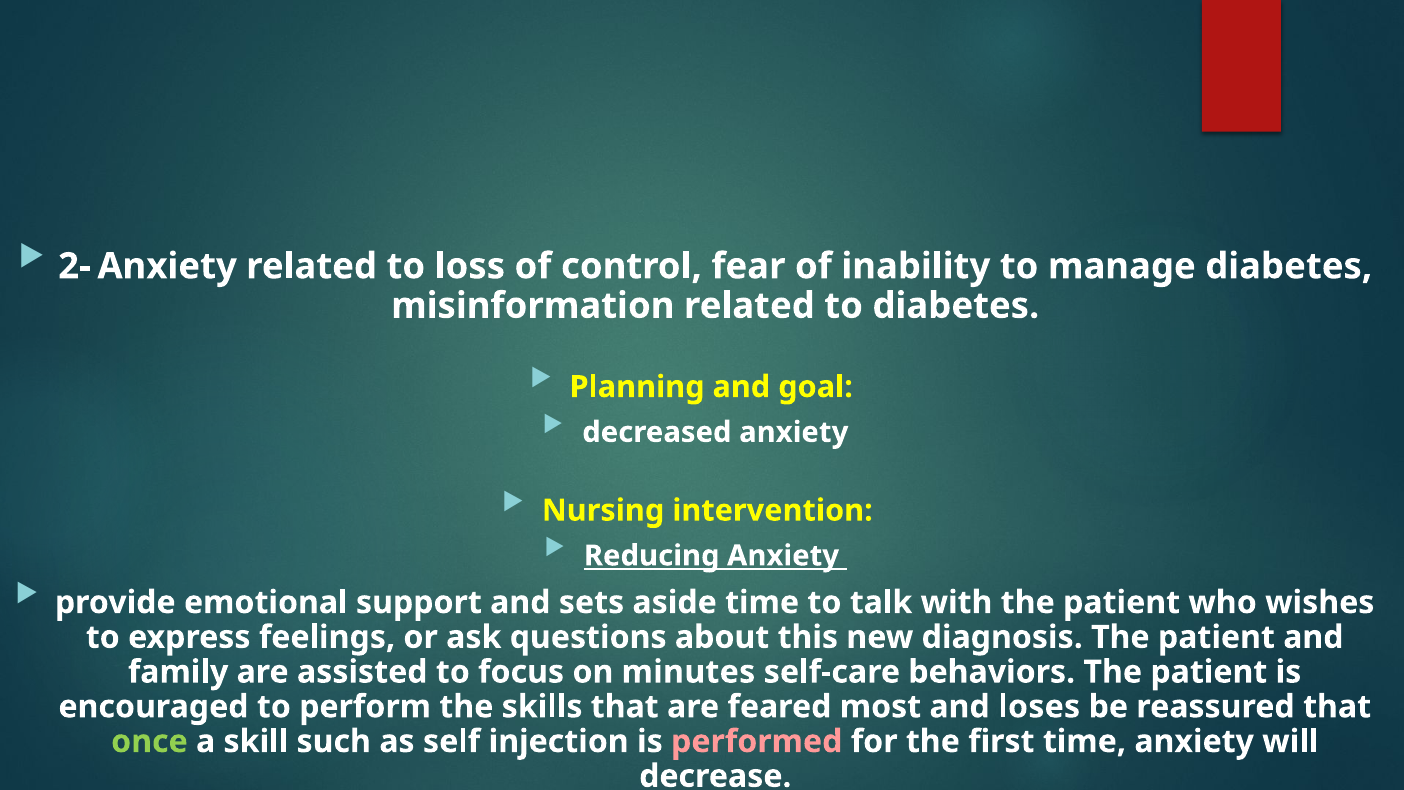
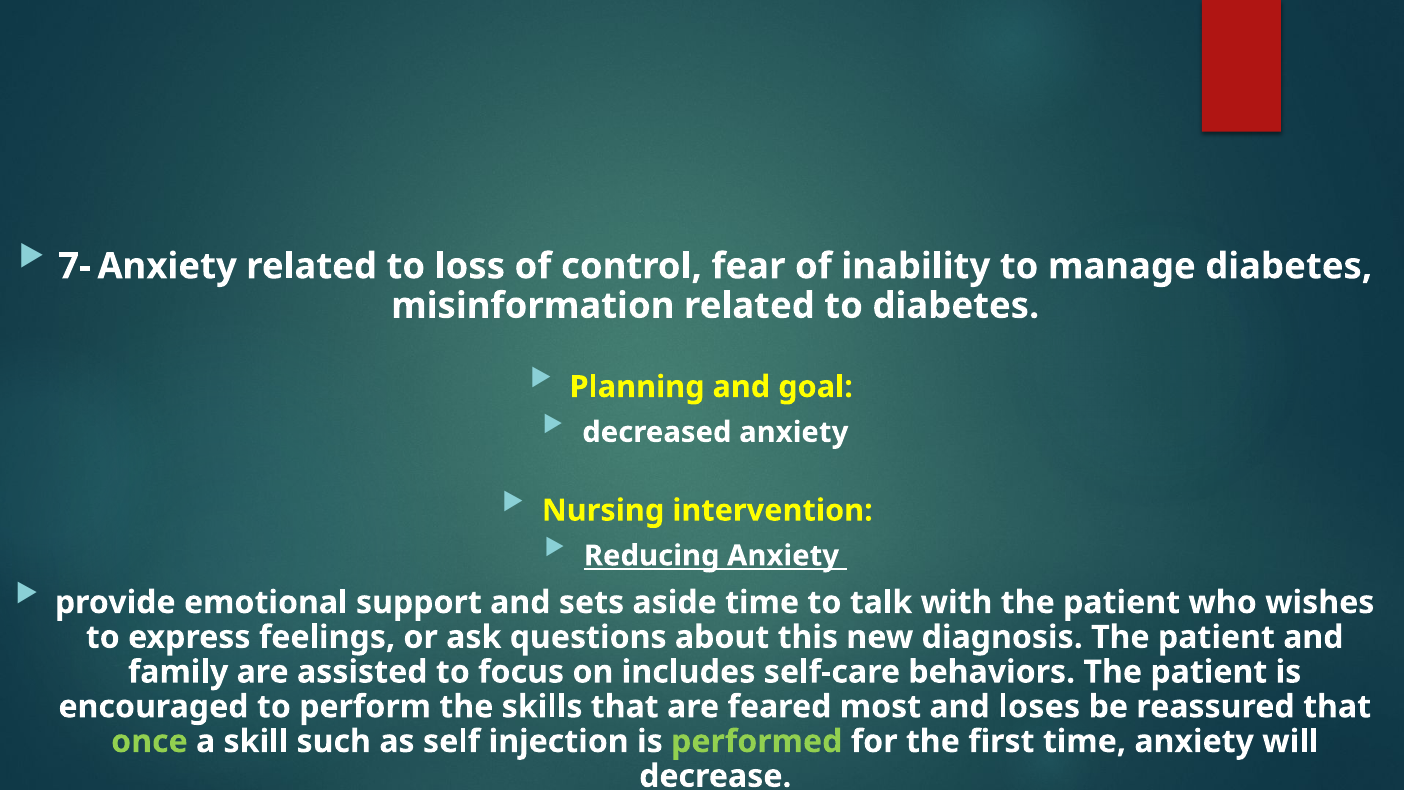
2-: 2- -> 7- (74, 266)
minutes: minutes -> includes (689, 672)
performed colour: pink -> light green (757, 741)
